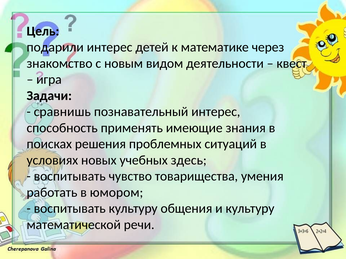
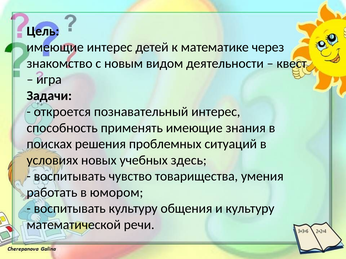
подарили: подарили -> имеющие (55, 47)
сравнишь: сравнишь -> откроется (62, 112)
